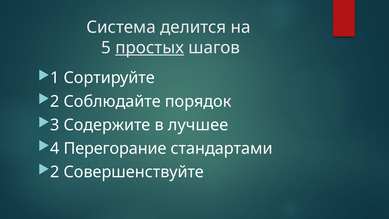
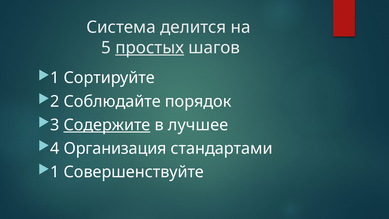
Содержите underline: none -> present (107, 125)
Перегорание: Перегорание -> Организация (115, 148)
2: 2 -> 1 (55, 172)
